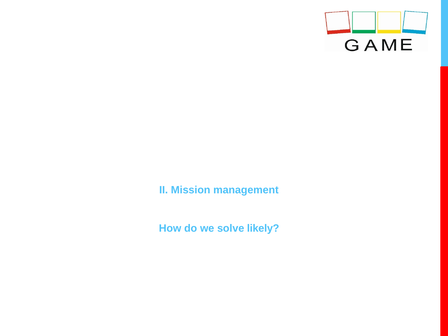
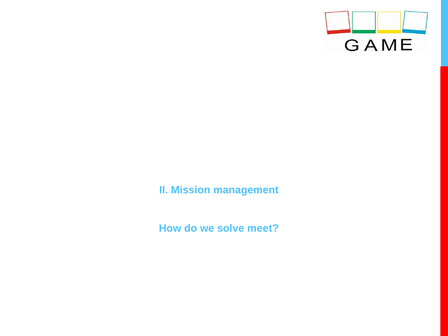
likely: likely -> meet (263, 228)
